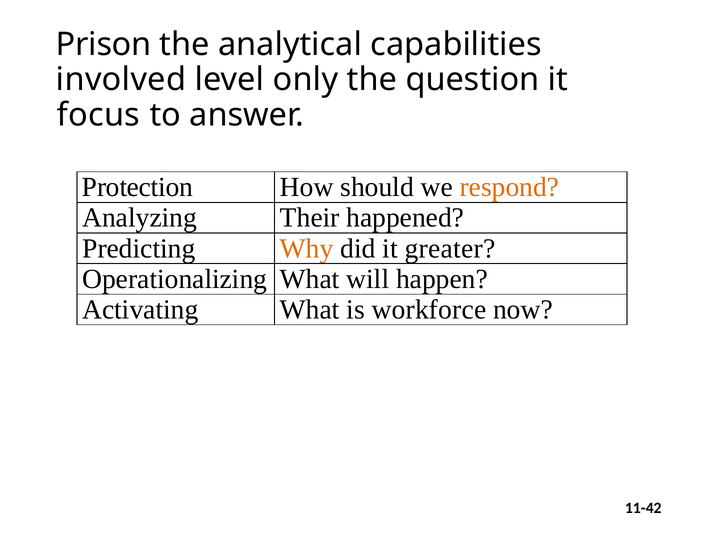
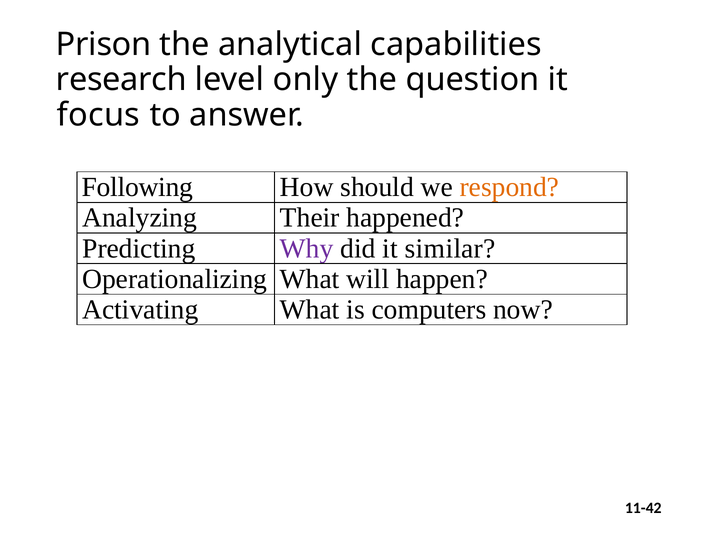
involved: involved -> research (121, 80)
Protection: Protection -> Following (137, 187)
Why colour: orange -> purple (307, 248)
greater: greater -> similar (450, 248)
workforce: workforce -> computers (429, 309)
